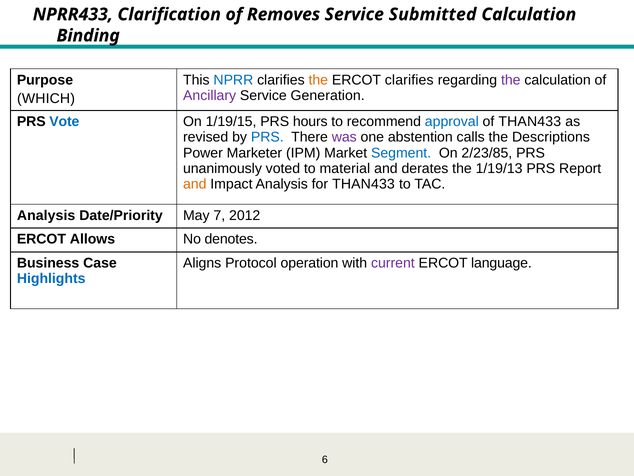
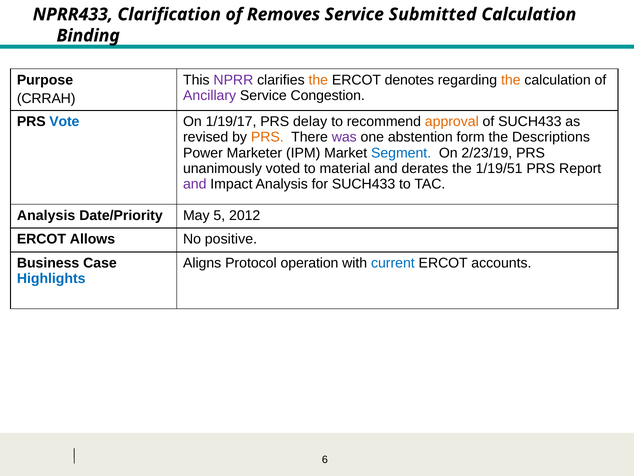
NPRR colour: blue -> purple (233, 80)
ERCOT clarifies: clarifies -> denotes (409, 80)
the colour: purple -> orange (511, 80)
Generation: Generation -> Congestion (328, 96)
WHICH: WHICH -> CRRAH (46, 98)
1/19/15: 1/19/15 -> 1/19/17 (231, 121)
hours: hours -> delay (310, 121)
approval colour: blue -> orange (452, 121)
of THAN433: THAN433 -> SUCH433 (530, 121)
PRS colour: blue -> orange (267, 137)
calls: calls -> form (471, 137)
2/23/85: 2/23/85 -> 2/23/19 (487, 153)
1/19/13: 1/19/13 -> 1/19/51 (499, 168)
and colour: orange -> purple (195, 184)
for THAN433: THAN433 -> SUCH433 (364, 184)
7: 7 -> 5 (219, 215)
denotes: denotes -> positive (231, 239)
current colour: purple -> blue (393, 263)
language: language -> accounts (501, 263)
